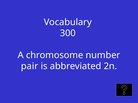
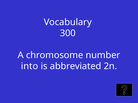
pair: pair -> into (30, 66)
